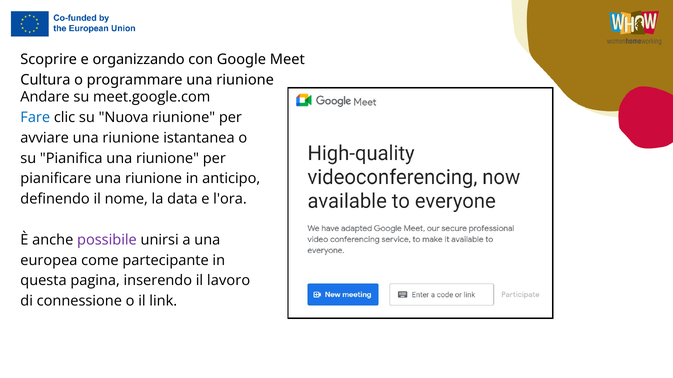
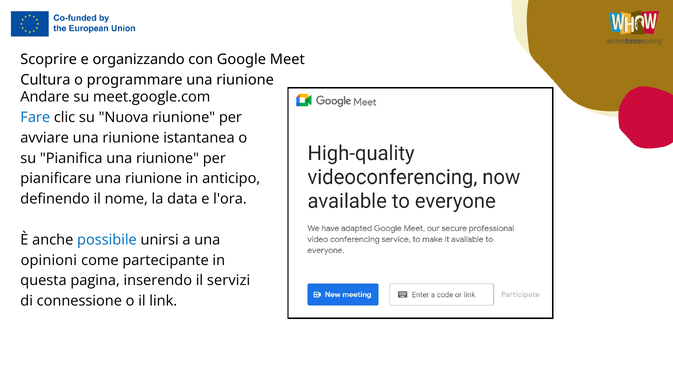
possibile colour: purple -> blue (107, 240)
europea: europea -> opinioni (49, 261)
lavoro: lavoro -> servizi (229, 281)
